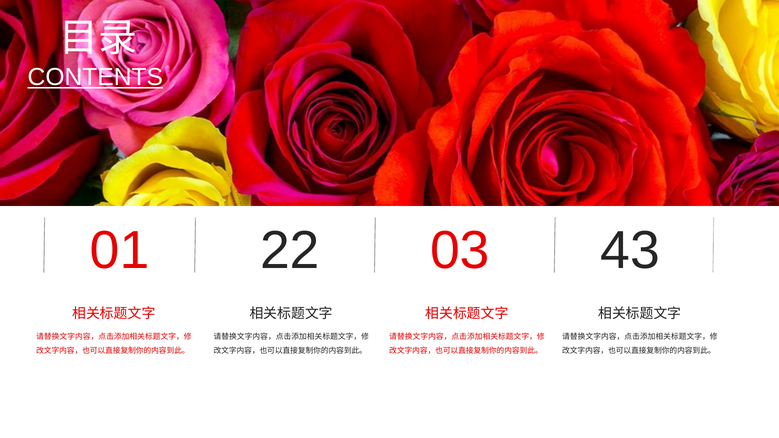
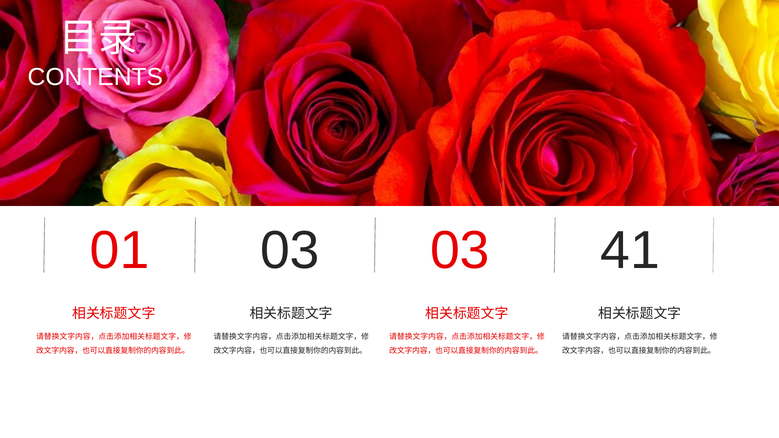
CONTENTS underline: present -> none (95, 77)
01 22: 22 -> 03 (290, 251)
43: 43 -> 41 (630, 251)
